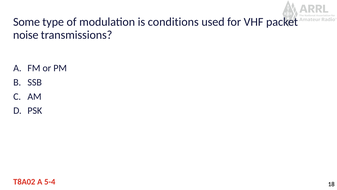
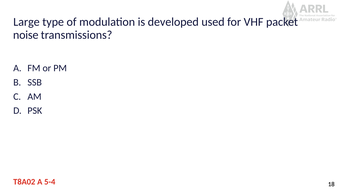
Some: Some -> Large (26, 22)
conditions: conditions -> developed (173, 22)
